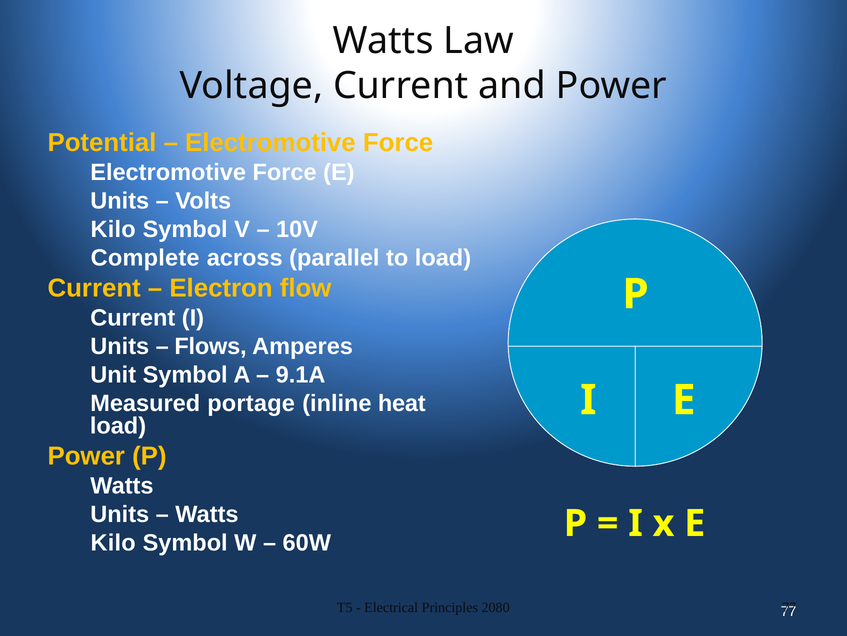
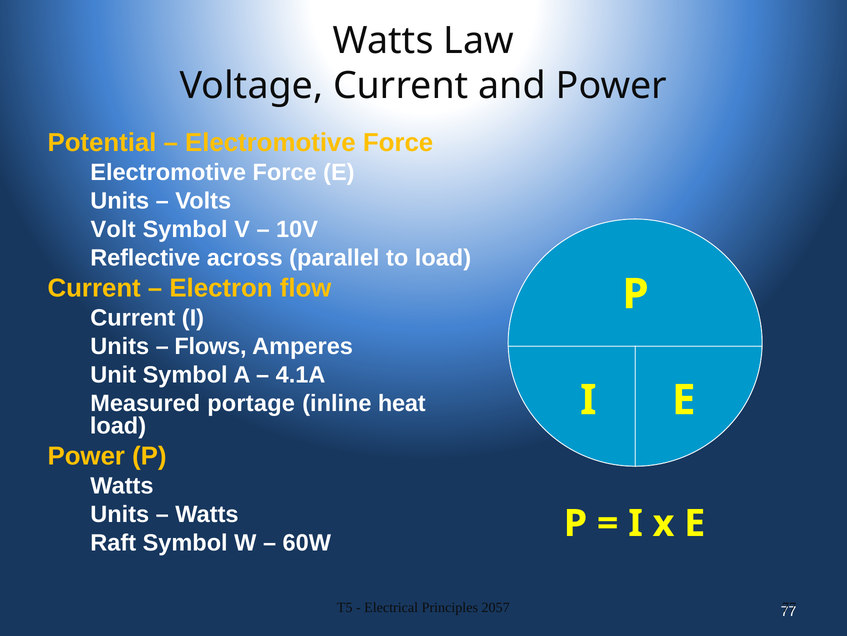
Kilo: Kilo -> Volt (113, 229)
Complete: Complete -> Reflective (145, 258)
9.1A: 9.1A -> 4.1A (301, 374)
Kilo: Kilo -> Raft (113, 542)
2080: 2080 -> 2057 (496, 607)
